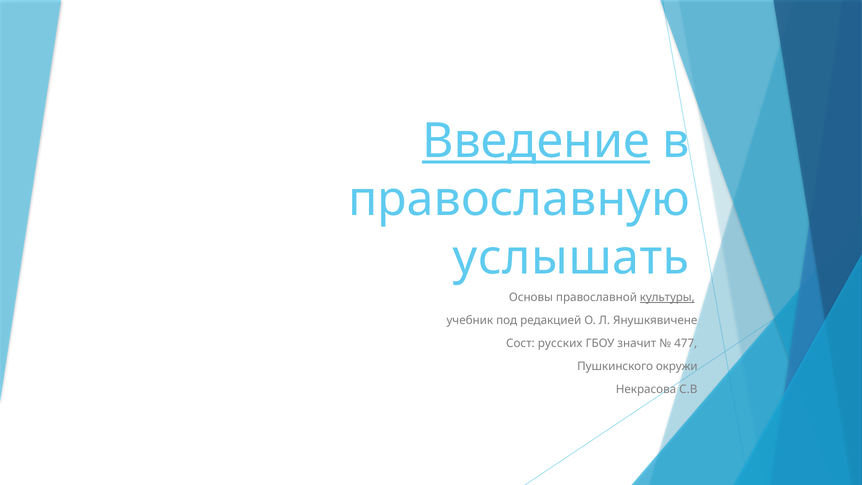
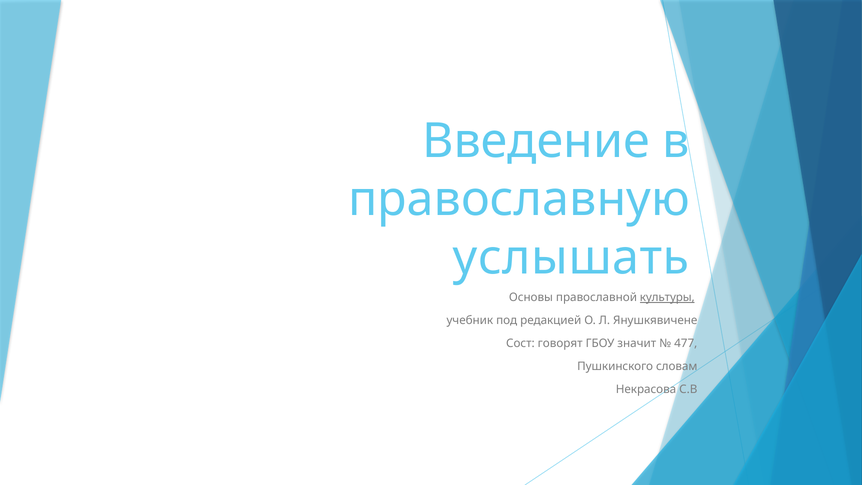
Введение underline: present -> none (536, 141)
русских: русских -> говорят (560, 343)
окружи: окружи -> словам (677, 366)
